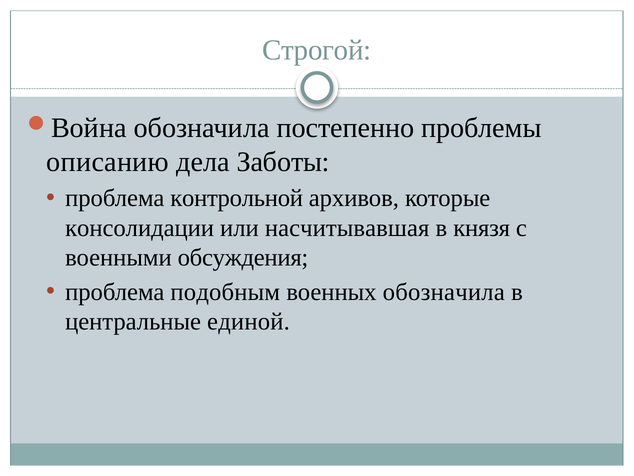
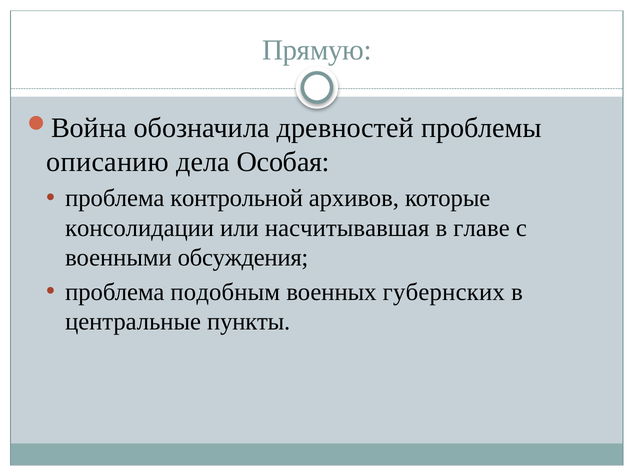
Строгой: Строгой -> Прямую (317, 50)
постепенно: постепенно -> древностей (345, 128)
Заботы: Заботы -> Особая (283, 162)
князя: князя -> главе (482, 228)
военных обозначила: обозначила -> губернских (444, 292)
единой: единой -> пункты (249, 321)
